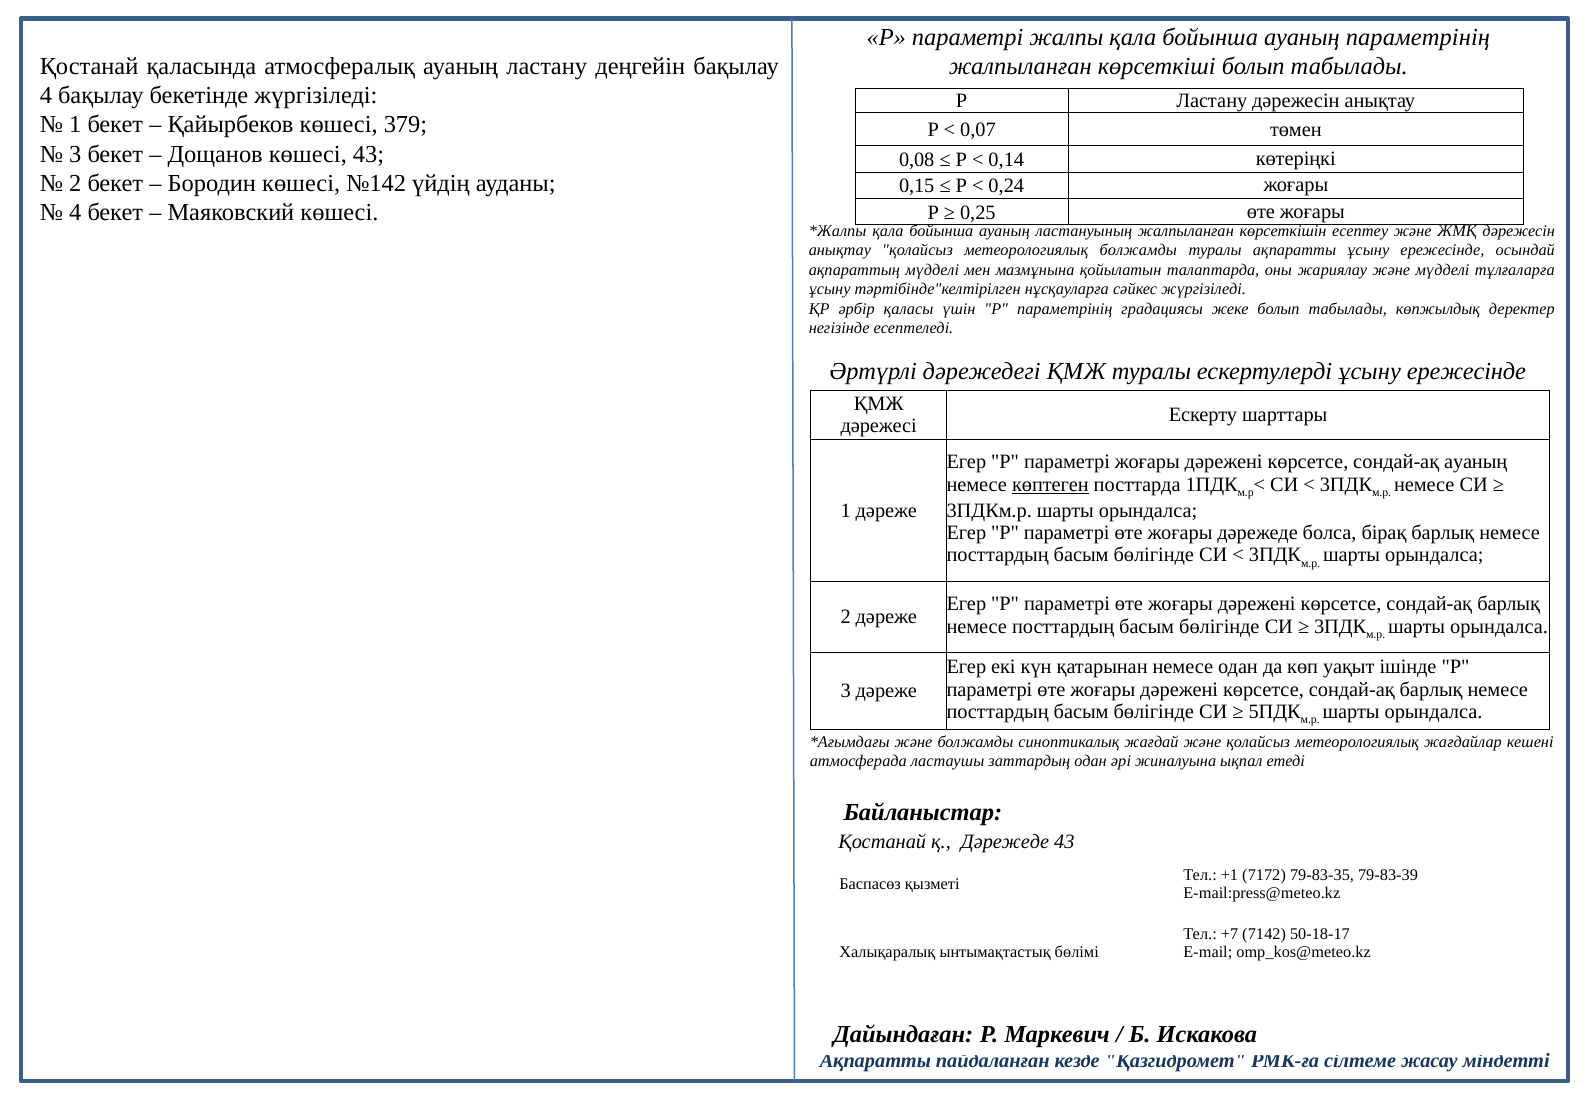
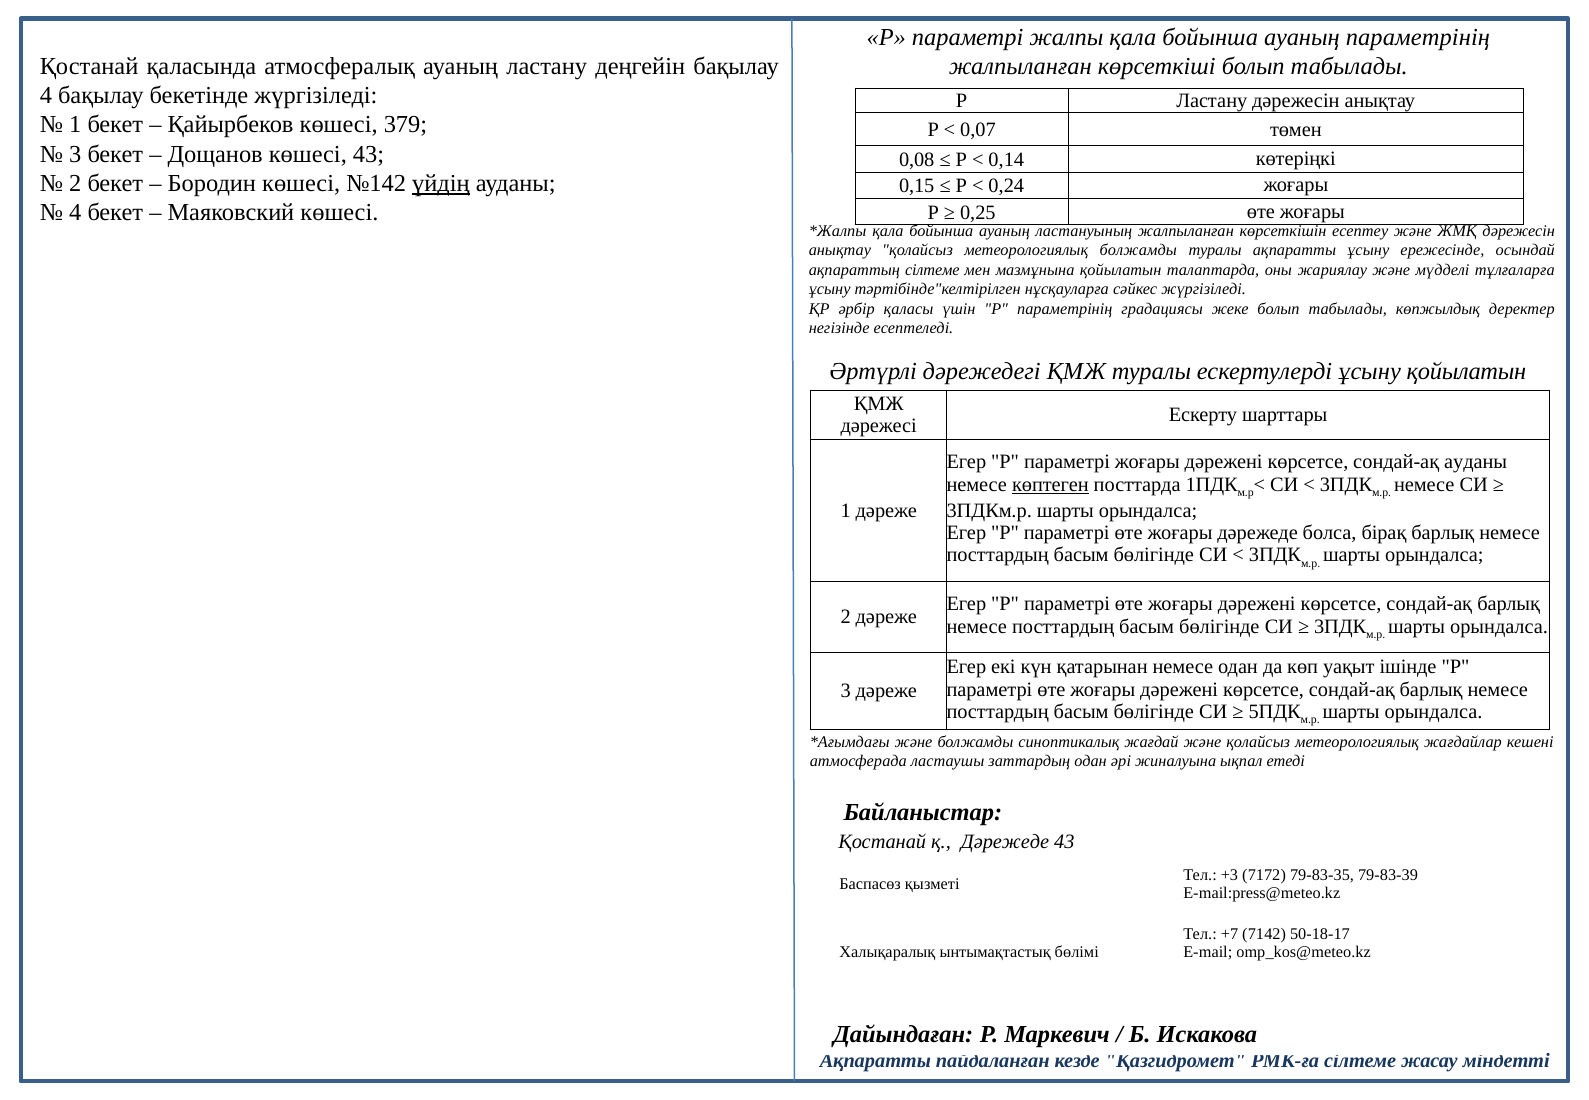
үйдің underline: none -> present (441, 183)
ақпараттың мүдделі: мүдделі -> сілтеме (932, 270)
ескертулерді ұсыну ережесінде: ережесінде -> қойылатын (1466, 372)
сондай-ақ ауаның: ауаның -> ауданы (1476, 462)
+1: +1 -> +3 (1229, 875)
